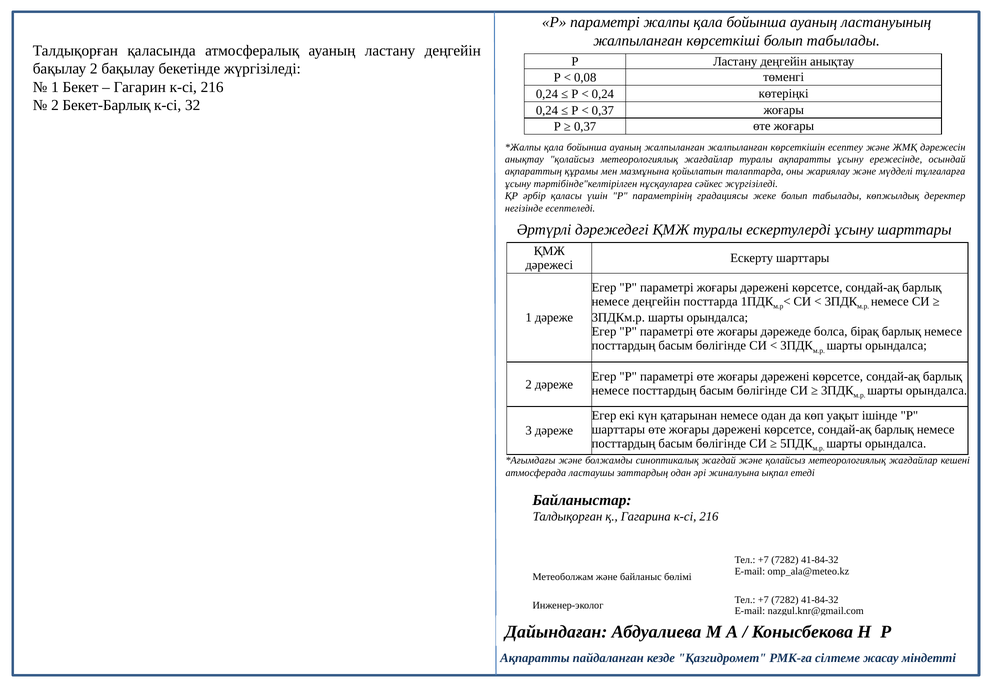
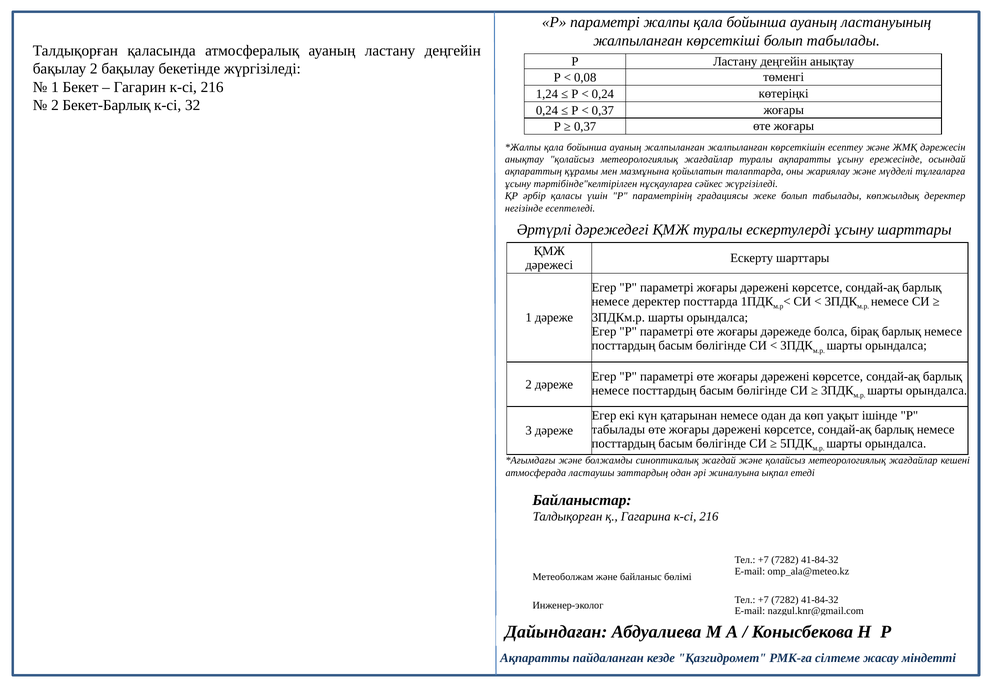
0,24: 0,24 -> 1,24 (547, 94)
немесе деңгейін: деңгейін -> деректер (656, 301)
шарттары: шарттары -> табылады (618, 429)
